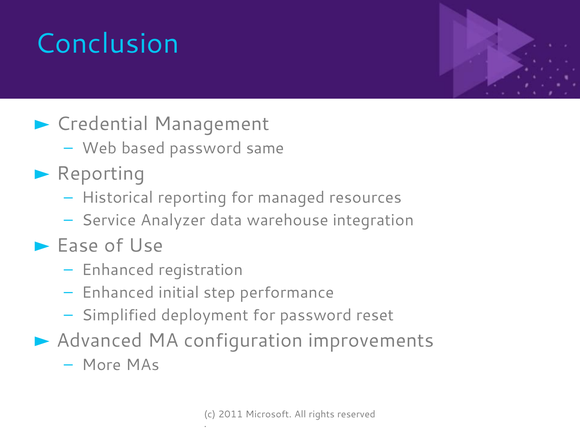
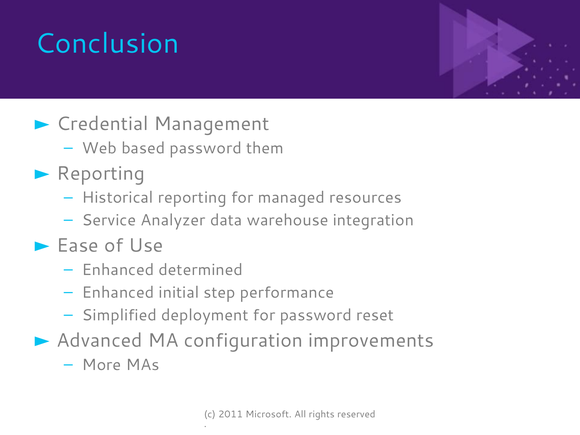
same: same -> them (265, 148)
registration: registration -> determined (201, 270)
